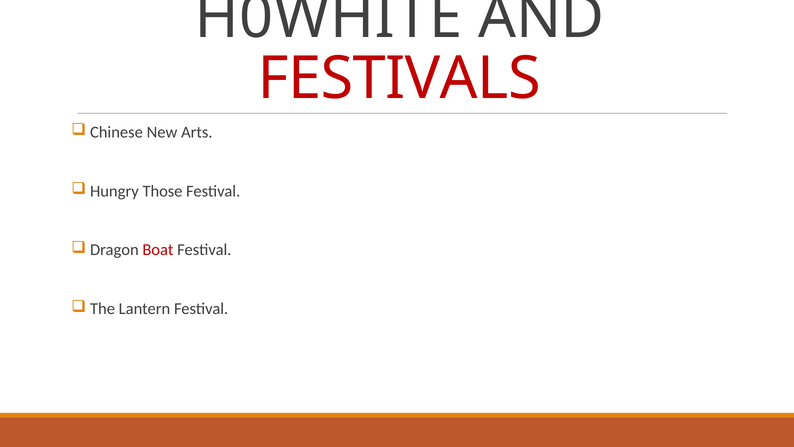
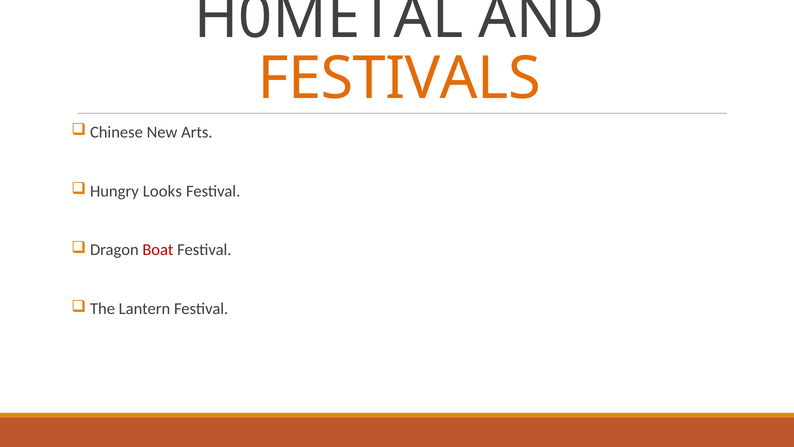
H0WHITE: H0WHITE -> H0METAL (329, 18)
FESTIVALS colour: red -> orange (399, 78)
Those: Those -> Looks (162, 191)
